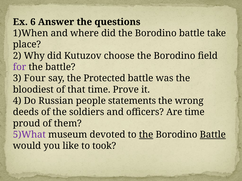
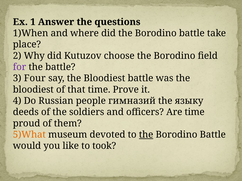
6: 6 -> 1 (33, 22)
say the Protected: Protected -> Bloodiest (104, 79)
statements: statements -> гимназий (132, 101)
wrong: wrong -> языку (189, 101)
5)What colour: purple -> orange (29, 135)
Battle underline: present -> none (213, 135)
